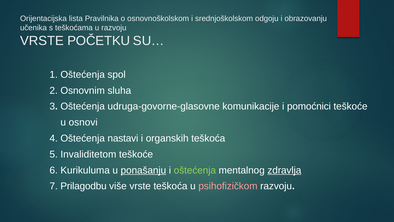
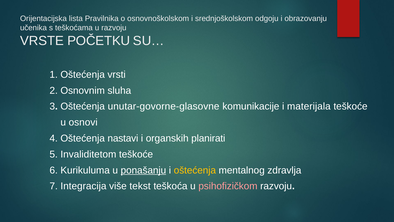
spol: spol -> vrsti (117, 74)
udruga-govorne-glasovne: udruga-govorne-glasovne -> unutar-govorne-glasovne (164, 106)
pomoćnici: pomoćnici -> materijala (309, 106)
organskih teškoća: teškoća -> planirati (208, 138)
oštećenja colour: light green -> yellow (195, 170)
zdravlja underline: present -> none (284, 170)
Prilagodbu: Prilagodbu -> Integracija (83, 186)
više vrste: vrste -> tekst (140, 186)
